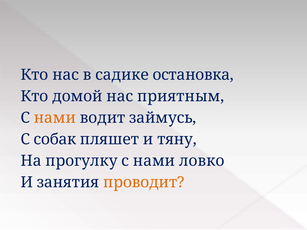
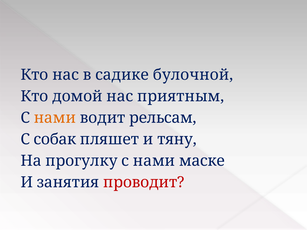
остановка: остановка -> булочной (193, 75)
займусь: займусь -> рельсам (163, 118)
ловко: ловко -> маске (202, 161)
проводит colour: orange -> red (144, 182)
